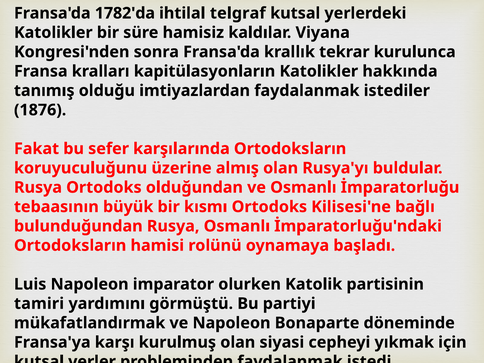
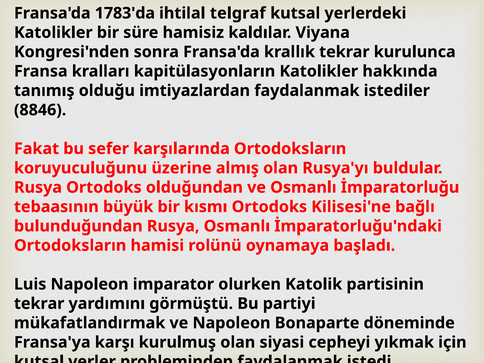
1782'da: 1782'da -> 1783'da (125, 13)
1876: 1876 -> 8846 (40, 110)
tamiri: tamiri -> tekrar (39, 304)
